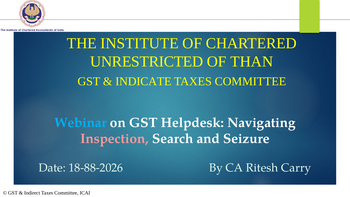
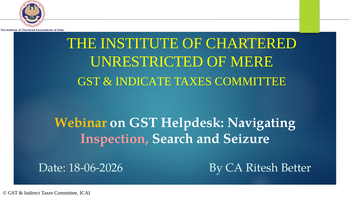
THAN: THAN -> MERE (252, 62)
Webinar colour: light blue -> yellow (81, 122)
18-88-2026: 18-88-2026 -> 18-06-2026 (96, 168)
Carry: Carry -> Better (296, 168)
